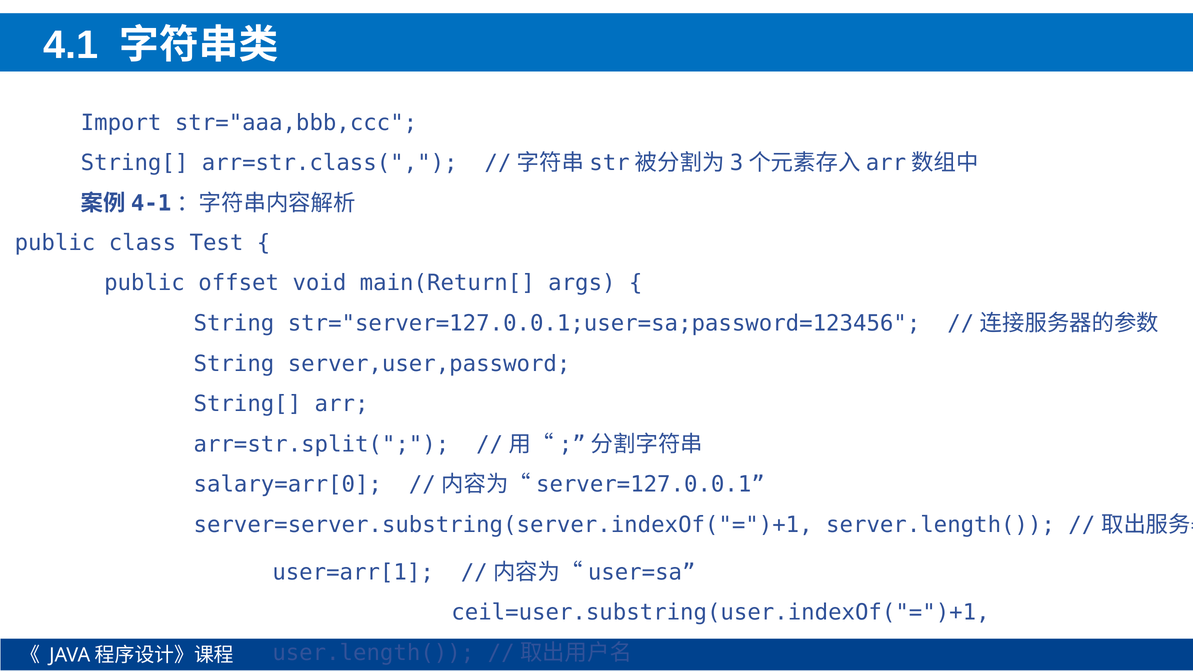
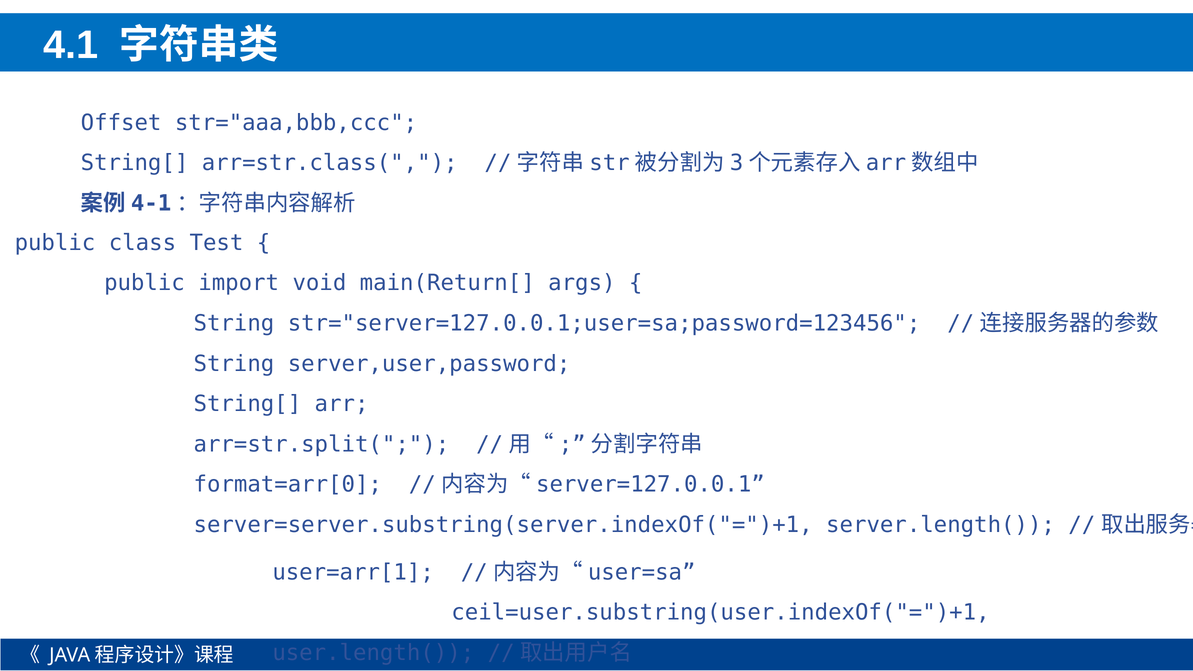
Import: Import -> Offset (121, 123)
offset: offset -> import (239, 283)
salary=arr[0: salary=arr[0 -> format=arr[0 (288, 484)
